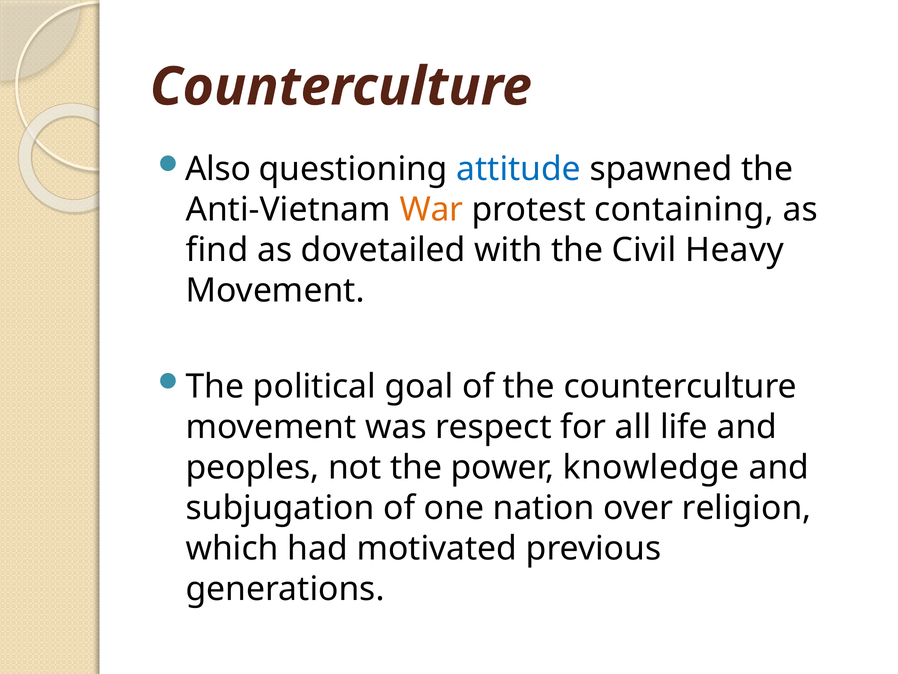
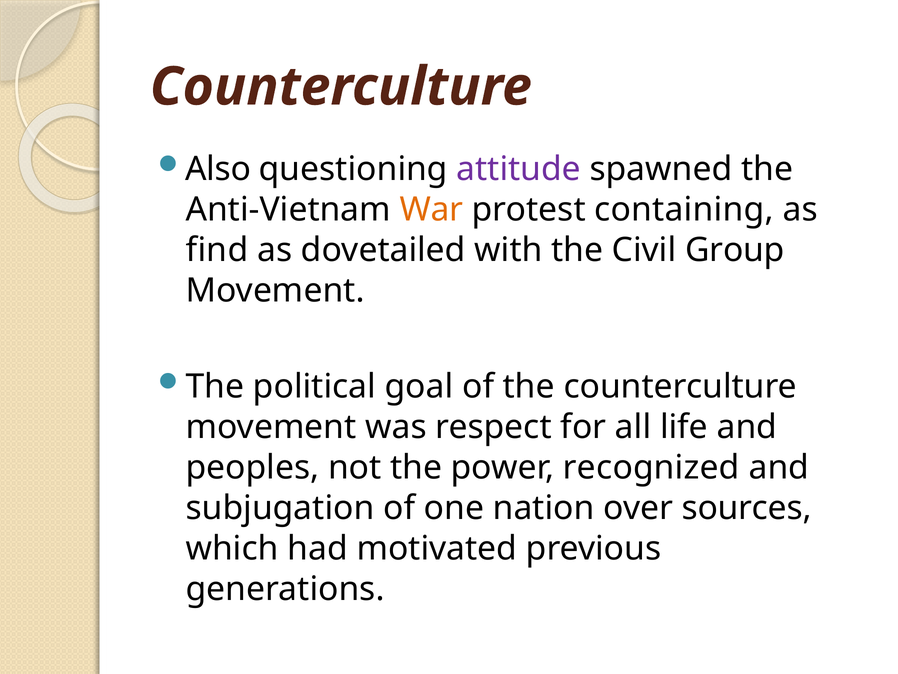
attitude colour: blue -> purple (519, 169)
Heavy: Heavy -> Group (735, 250)
knowledge: knowledge -> recognized (651, 467)
religion: religion -> sources (747, 508)
